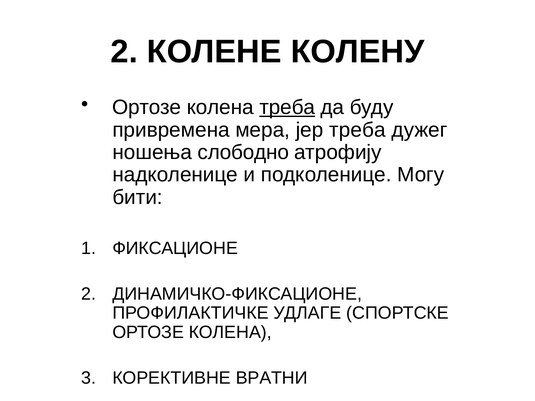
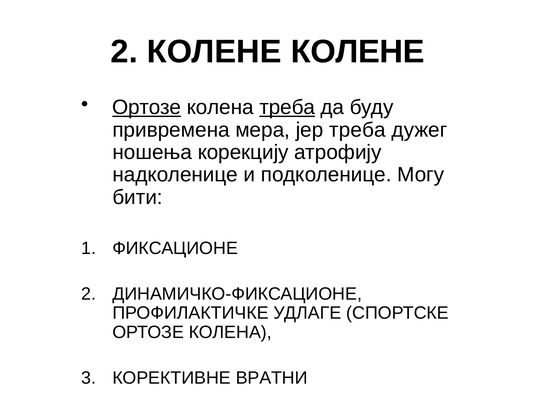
КОЛЕНЕ КОЛЕНУ: КОЛЕНУ -> КОЛЕНЕ (358, 52)
Ортозе underline: none -> present (147, 107)
слободно: слободно -> корекцију (243, 152)
